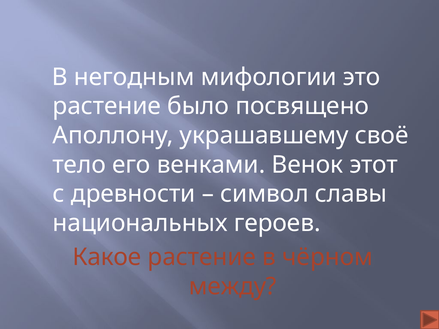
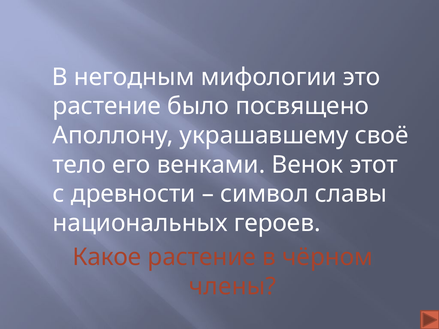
между: между -> члены (233, 287)
